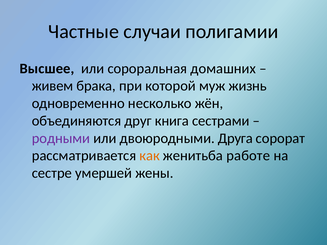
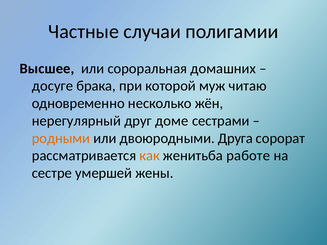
живем: живем -> досуге (52, 86)
жизнь: жизнь -> читаю (248, 86)
объединяются: объединяются -> нерегулярный (76, 121)
книга: книга -> доме (172, 121)
родными colour: purple -> orange (61, 138)
